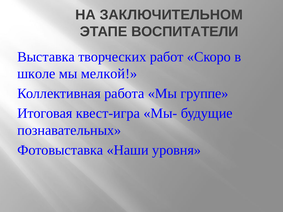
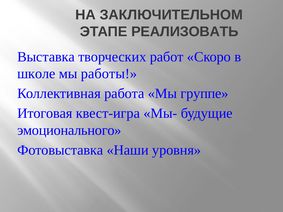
ВОСПИТАТЕЛИ: ВОСПИТАТЕЛИ -> РЕАЛИЗОВАТЬ (185, 32)
мелкой: мелкой -> работы (109, 74)
познавательных: познавательных -> эмоционального (69, 130)
